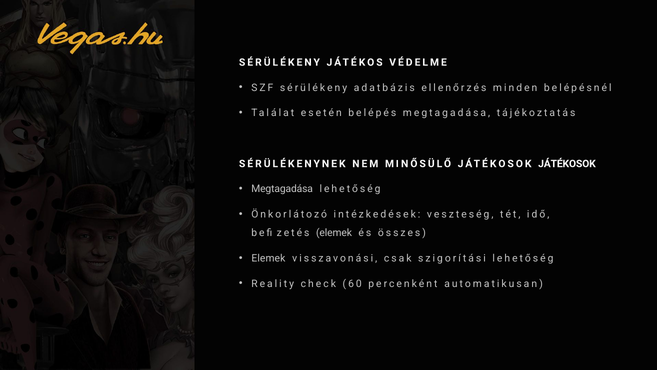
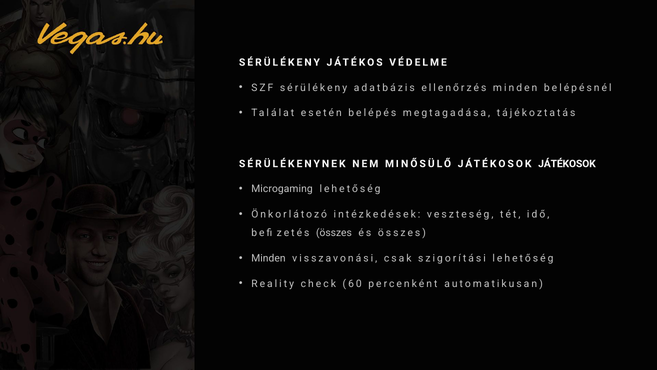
Megtagadása: Megtagadása -> Microgaming (282, 189)
elemek: elemek -> összes (334, 233)
Elemek: Elemek -> Minden (268, 258)
